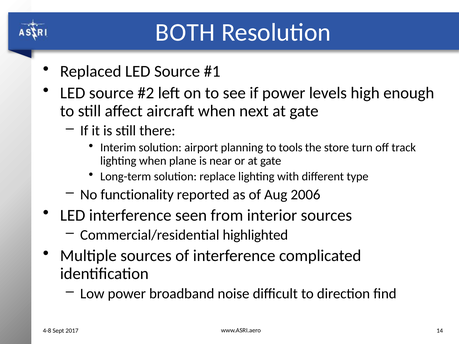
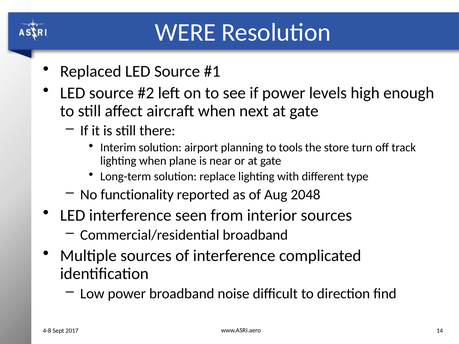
BOTH: BOTH -> WERE (185, 32)
2006: 2006 -> 2048 (306, 195)
Commercial/residential highlighted: highlighted -> broadband (255, 235)
